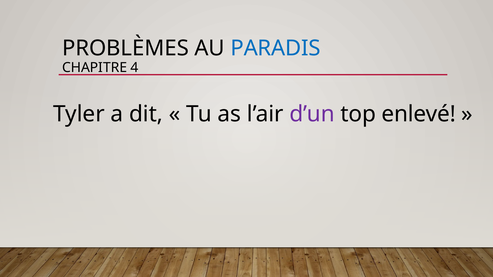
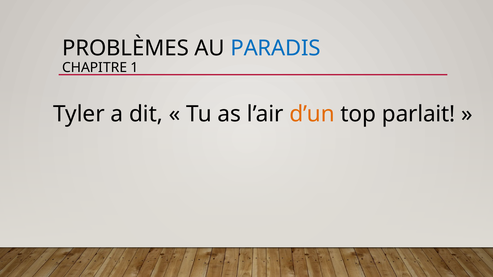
4: 4 -> 1 (135, 68)
d’un colour: purple -> orange (312, 114)
enlevé: enlevé -> parlait (419, 114)
